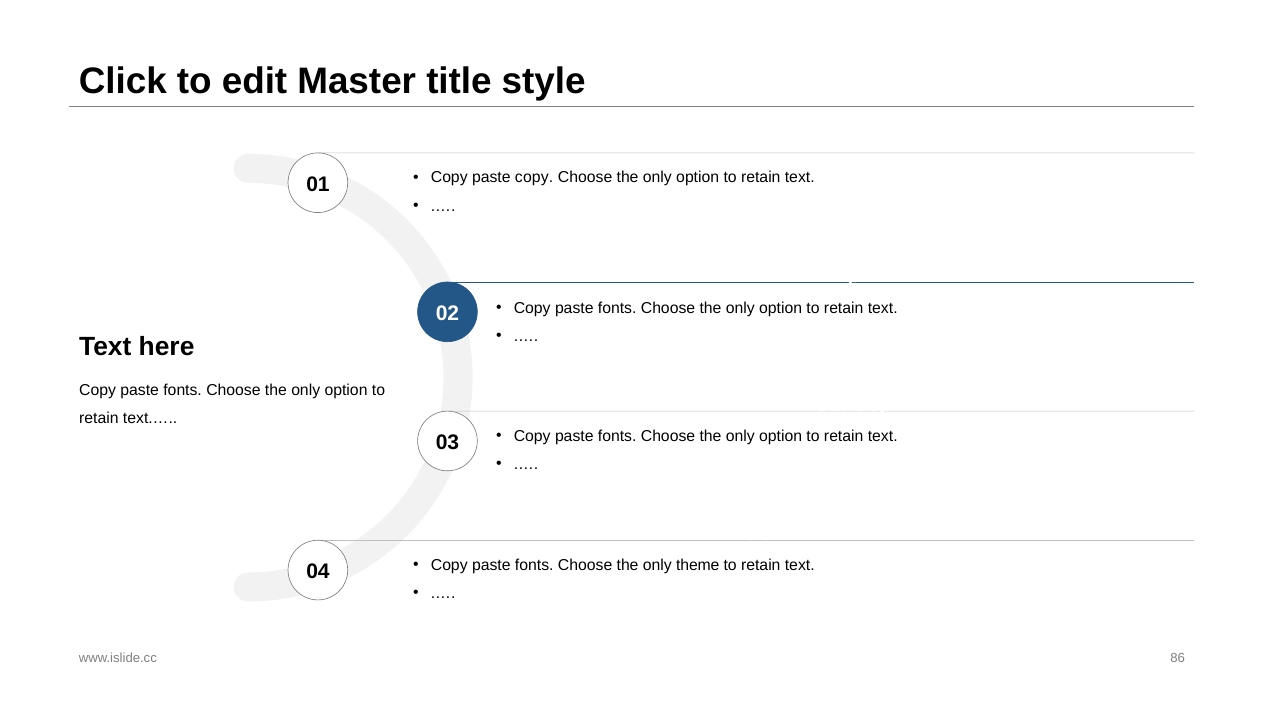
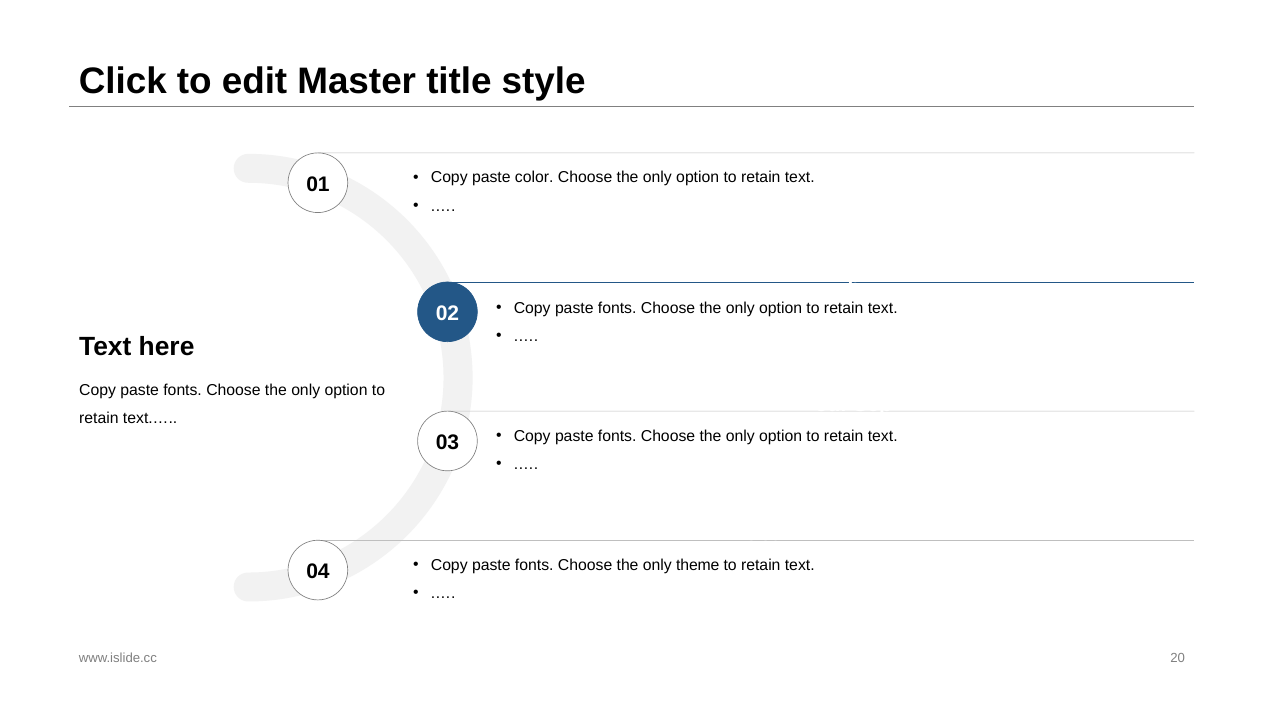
paste copy: copy -> color (534, 178)
86: 86 -> 20 (1178, 659)
